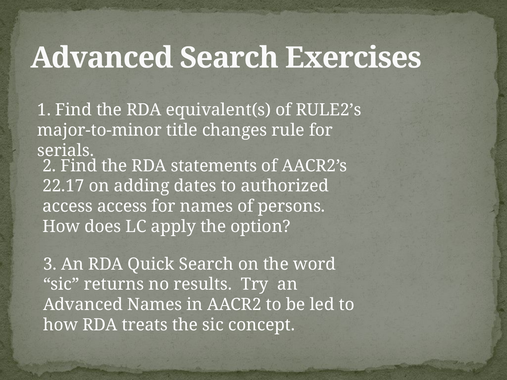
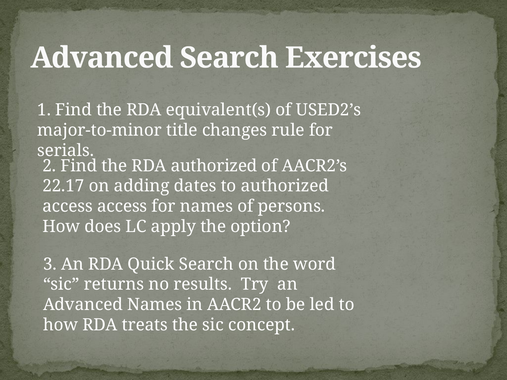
RULE2’s: RULE2’s -> USED2’s (329, 110)
RDA statements: statements -> authorized (214, 166)
